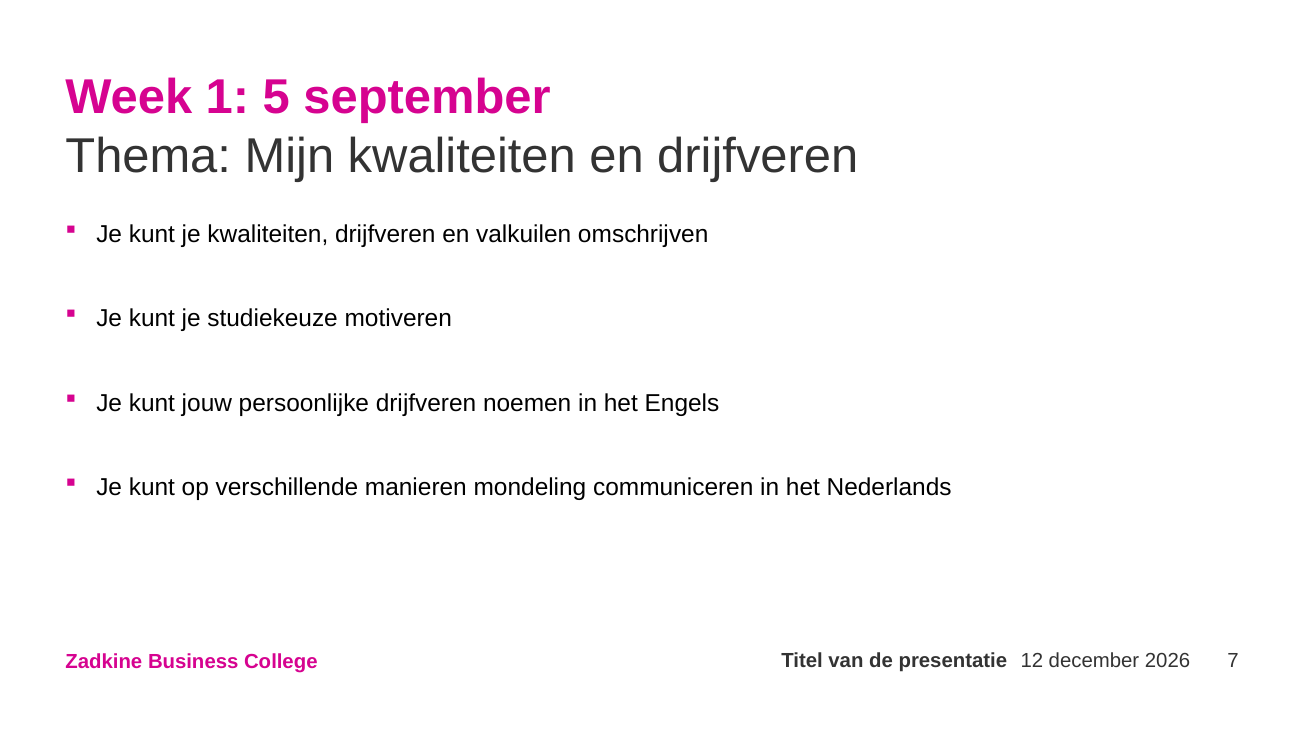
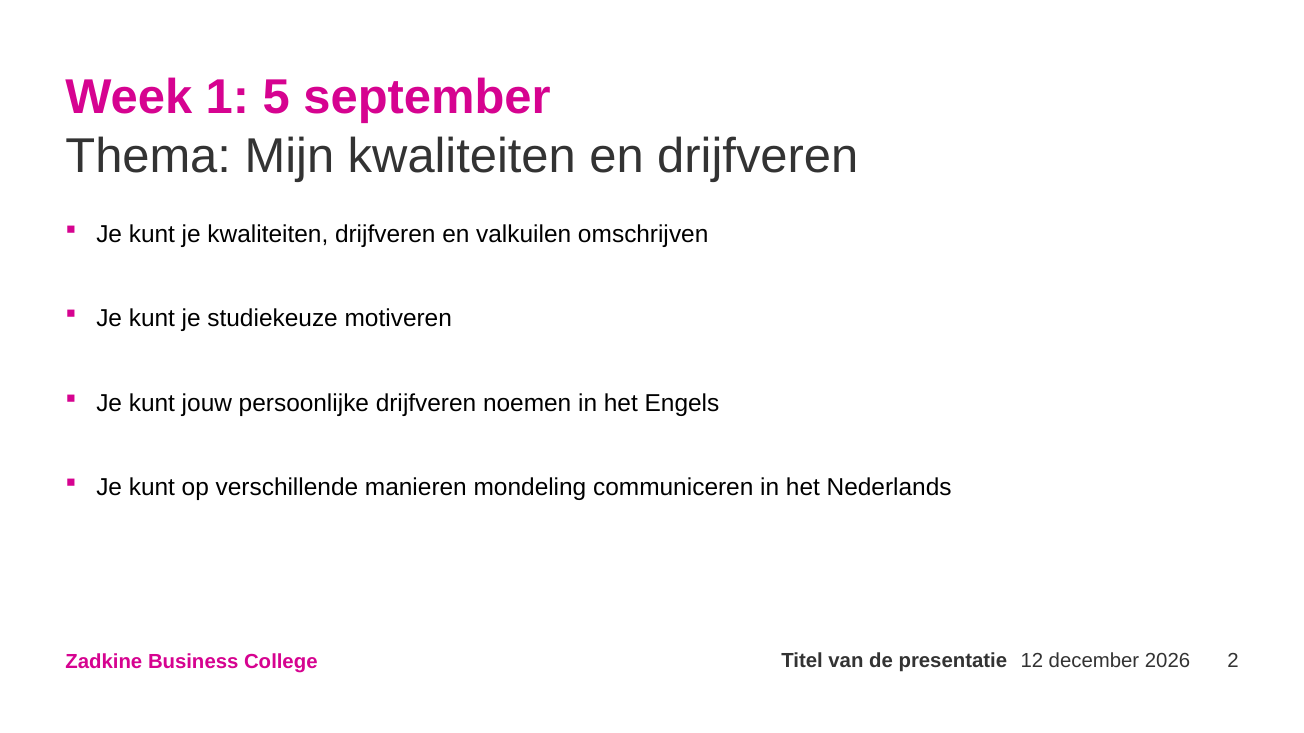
7: 7 -> 2 (1233, 661)
